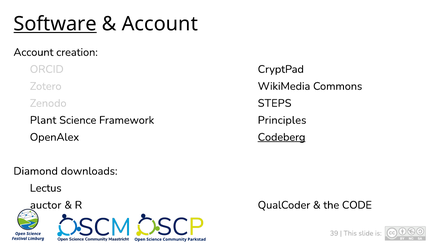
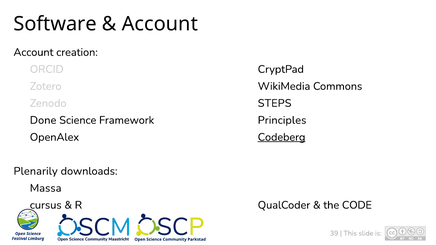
Software underline: present -> none (55, 24)
Plant: Plant -> Done (43, 120)
Diamond: Diamond -> Plenarily (36, 171)
Lectus: Lectus -> Massa (46, 188)
auctor: auctor -> cursus (46, 205)
